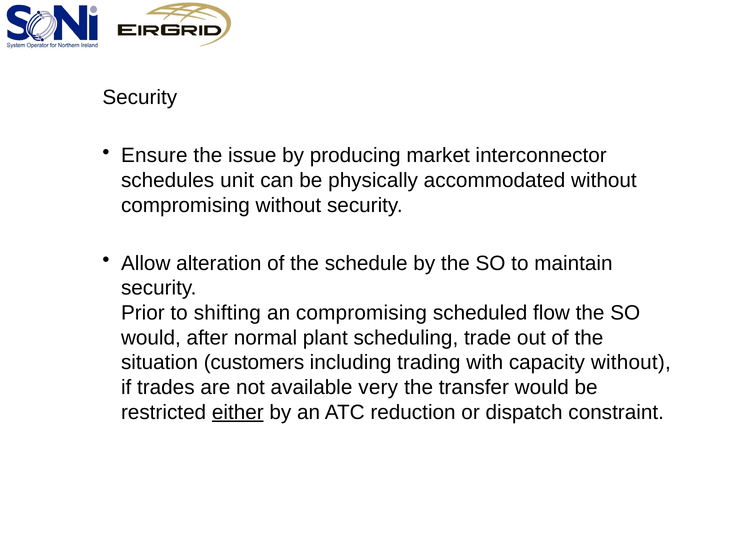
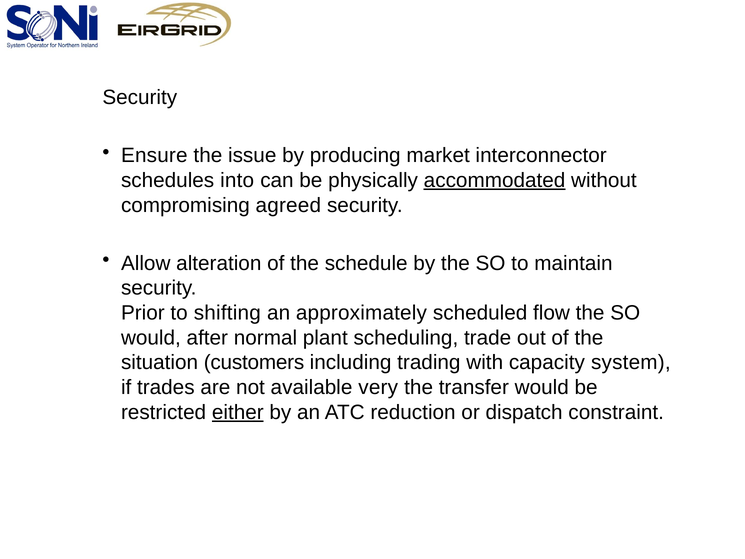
unit: unit -> into (237, 180)
accommodated underline: none -> present (495, 180)
compromising without: without -> agreed (288, 205)
an compromising: compromising -> approximately (361, 313)
capacity without: without -> system (631, 362)
